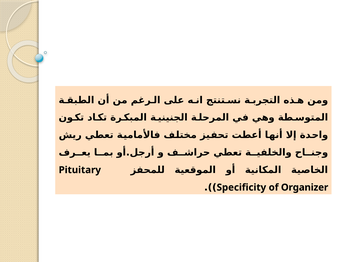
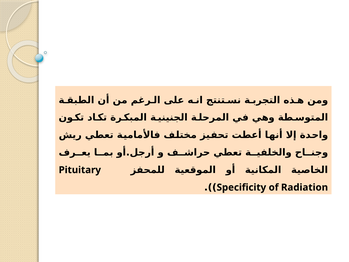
Organizer: Organizer -> Radiation (305, 187)
